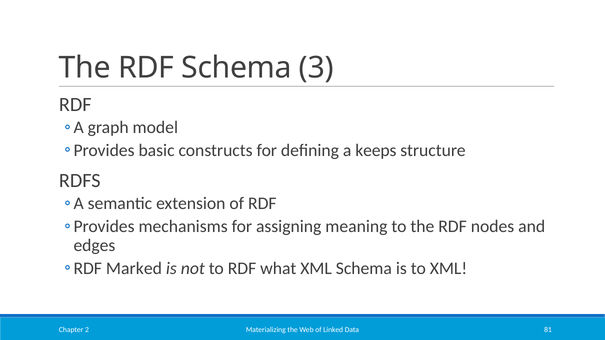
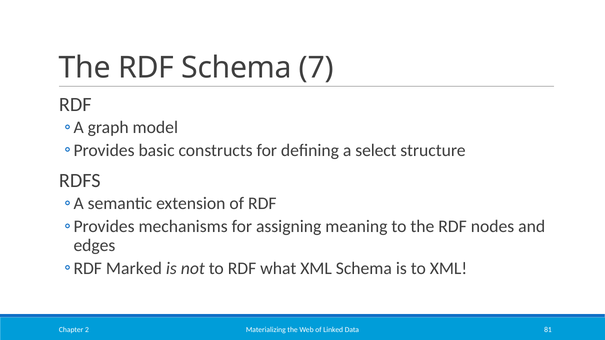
3: 3 -> 7 (316, 68)
keeps: keeps -> select (376, 150)
